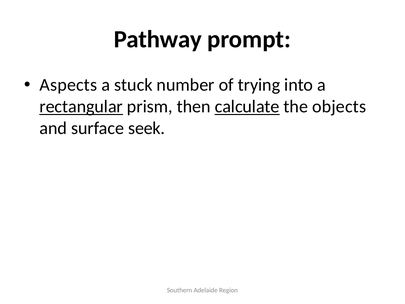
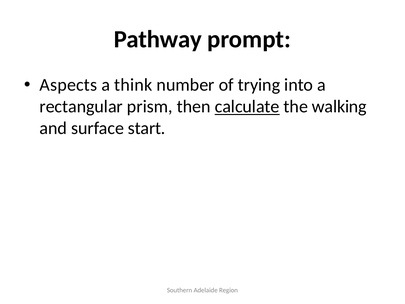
stuck: stuck -> think (133, 85)
rectangular underline: present -> none (81, 107)
objects: objects -> walking (339, 107)
seek: seek -> start (147, 128)
